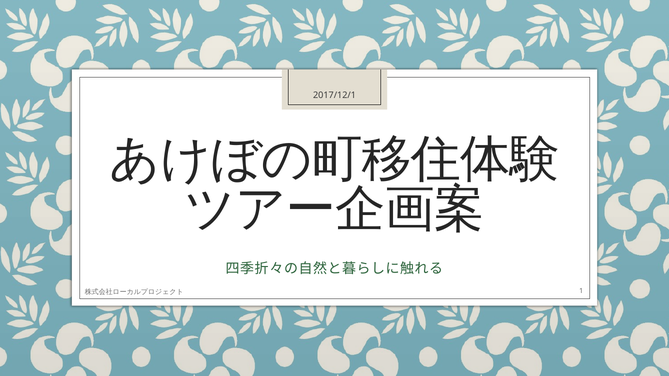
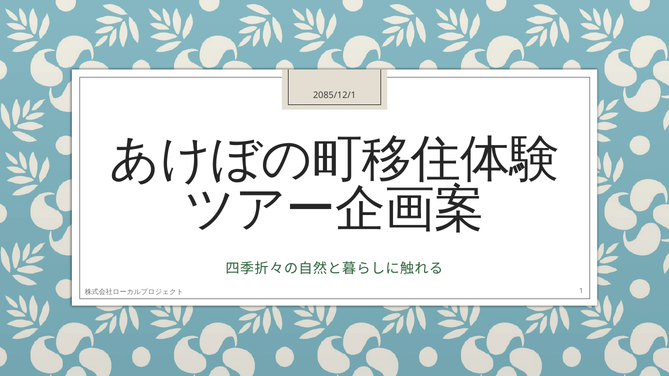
2017/12/1: 2017/12/1 -> 2085/12/1 (335, 95)
